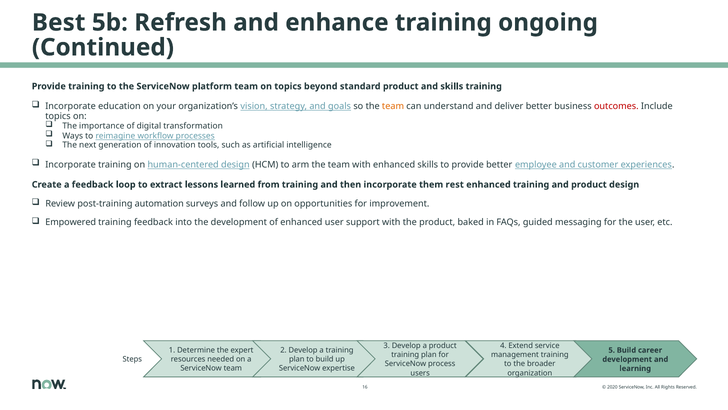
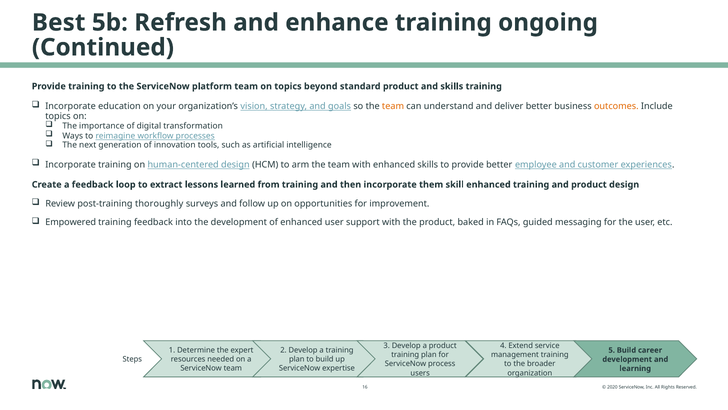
outcomes colour: red -> orange (616, 106)
rest: rest -> skill (455, 184)
automation: automation -> thoroughly (159, 203)
